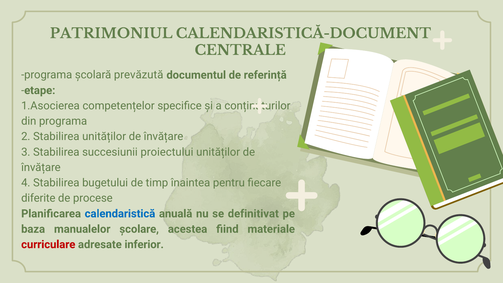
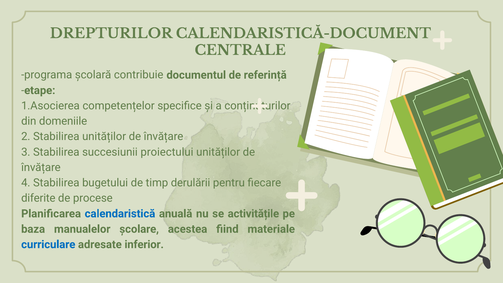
PATRIMONIUL: PATRIMONIUL -> DREPTURILOR (111, 34)
prevăzută: prevăzută -> contribuie (139, 75)
din programa: programa -> domeniile (63, 121)
înaintea: înaintea -> derulării (191, 183)
definitivat: definitivat -> activitățile (253, 214)
curriculare colour: red -> blue (48, 244)
